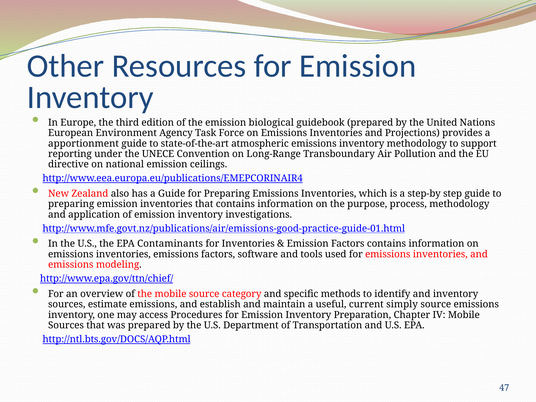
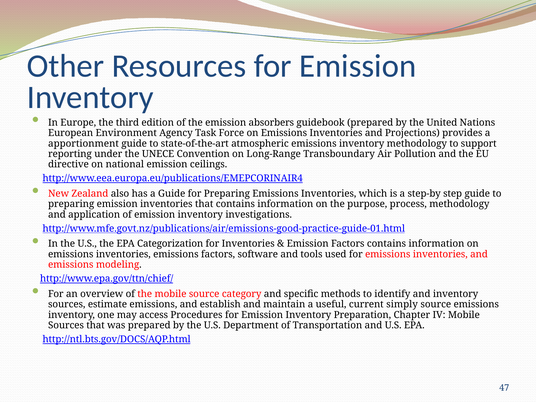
biological: biological -> absorbers (271, 123)
Contaminants: Contaminants -> Categorization (170, 244)
